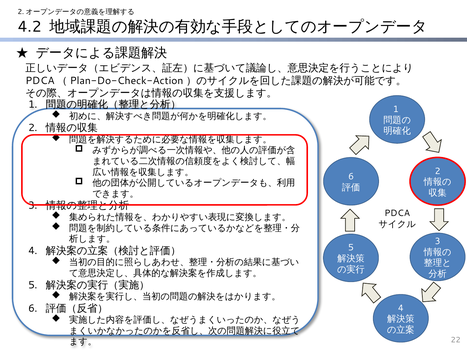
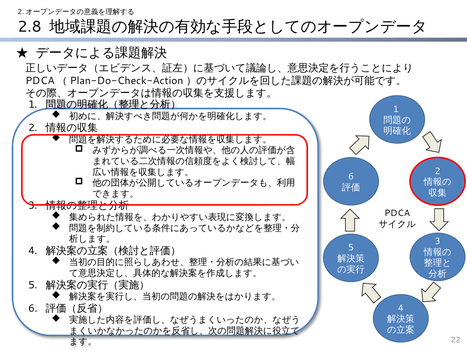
4.2: 4.2 -> 2.8 (30, 27)
